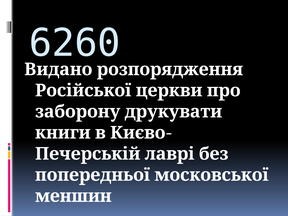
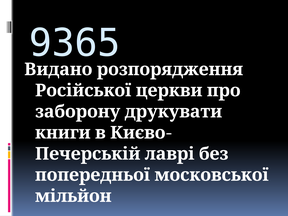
6260: 6260 -> 9365 (75, 43)
меншин: меншин -> мільйон (73, 196)
